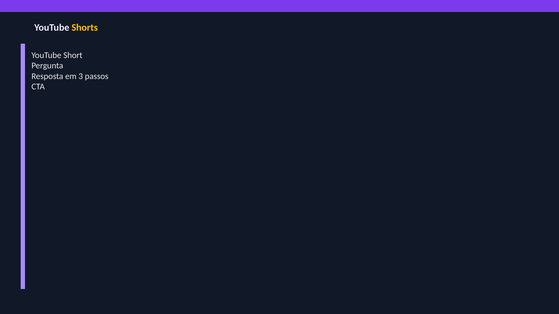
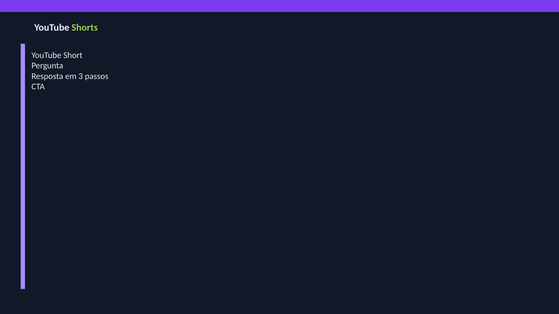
Shorts colour: yellow -> light green (85, 28)
